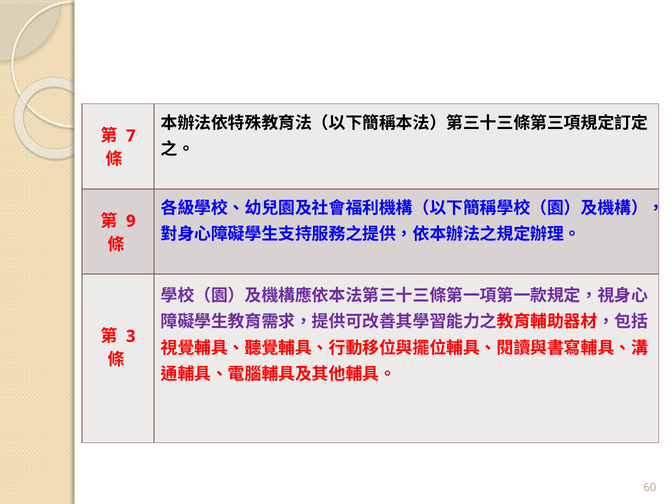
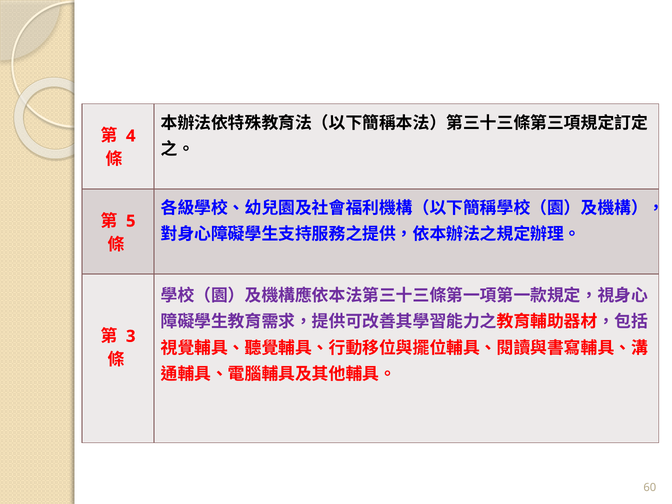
7: 7 -> 4 (131, 136)
9: 9 -> 5 (131, 221)
